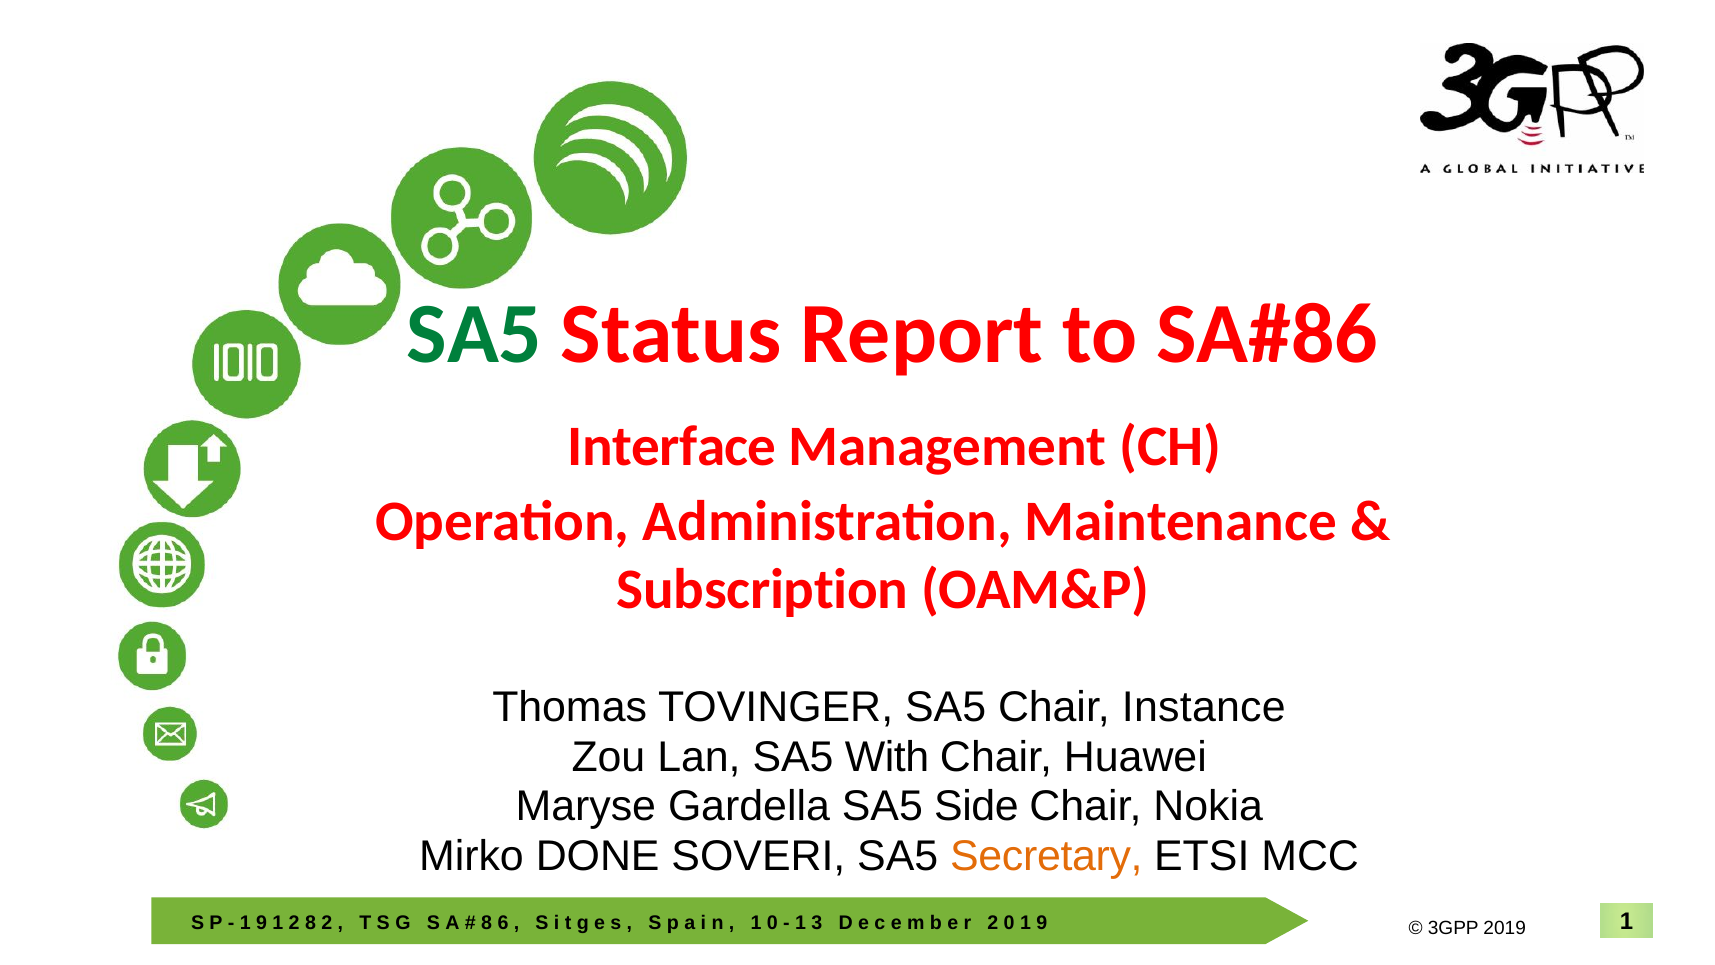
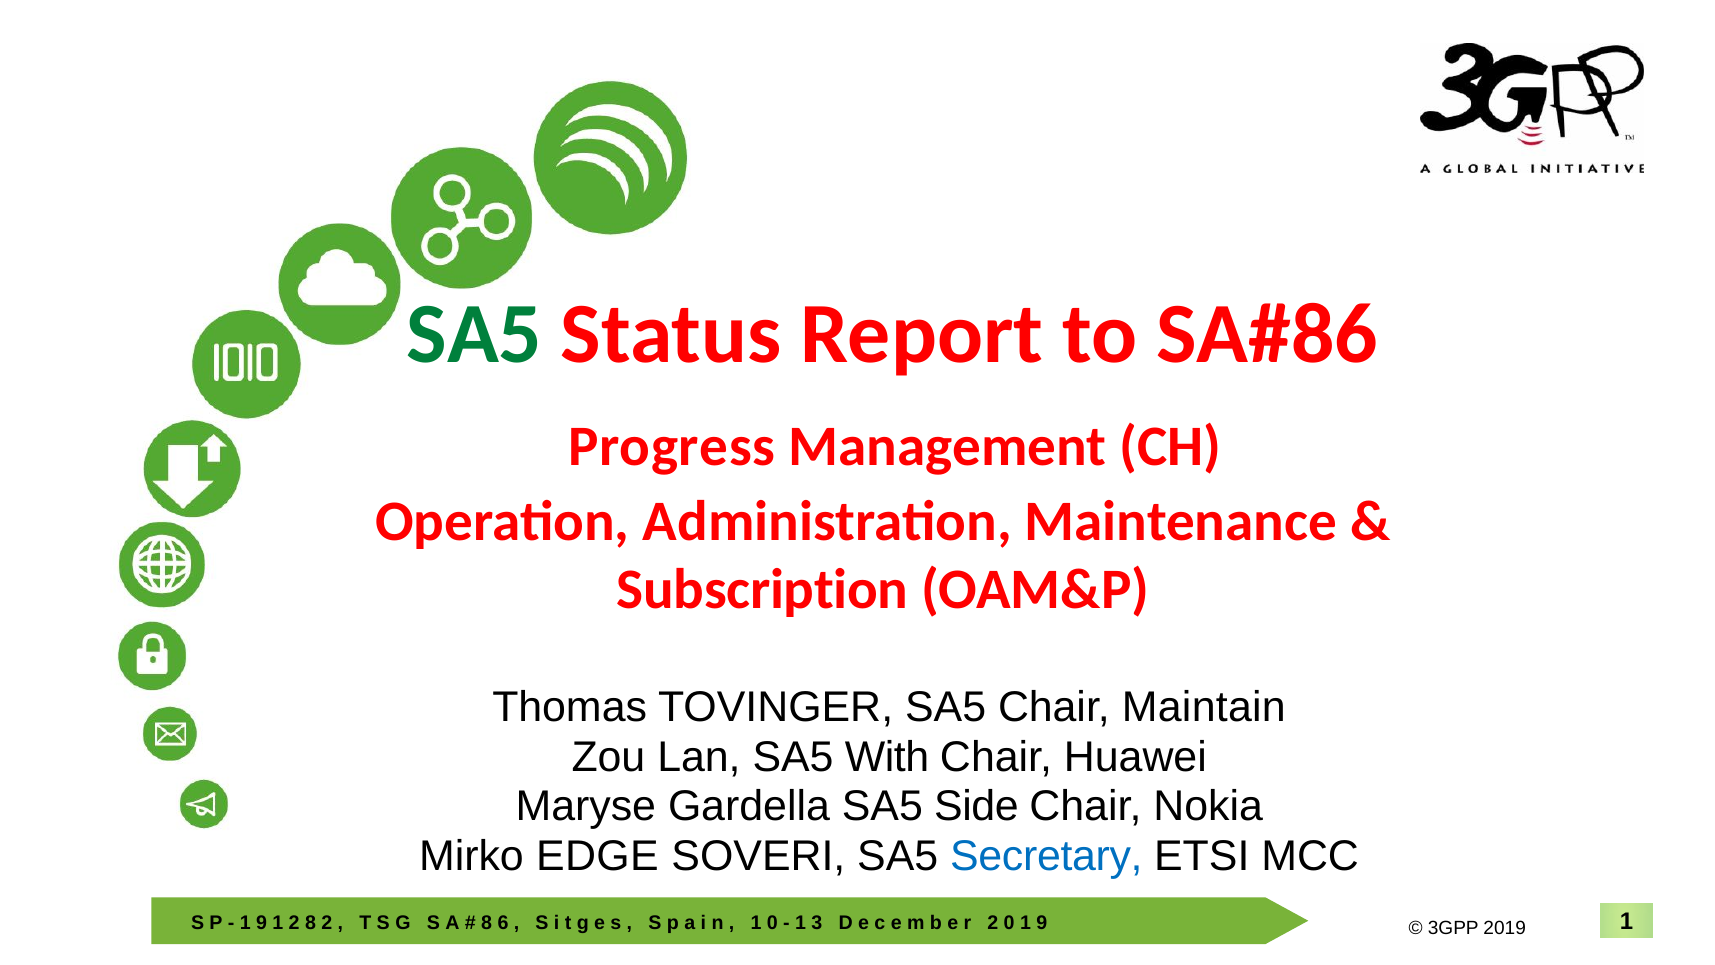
Interface: Interface -> Progress (672, 447)
Instance: Instance -> Maintain (1204, 707)
DONE: DONE -> EDGE (597, 856)
Secretary colour: orange -> blue (1046, 856)
